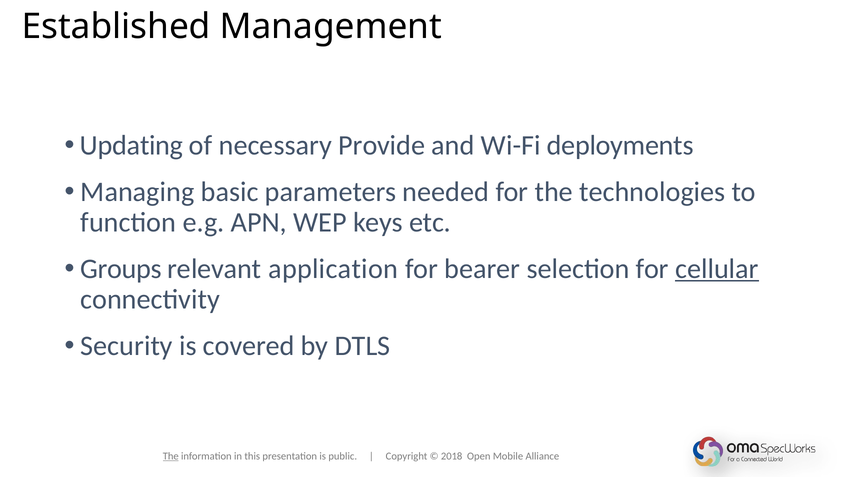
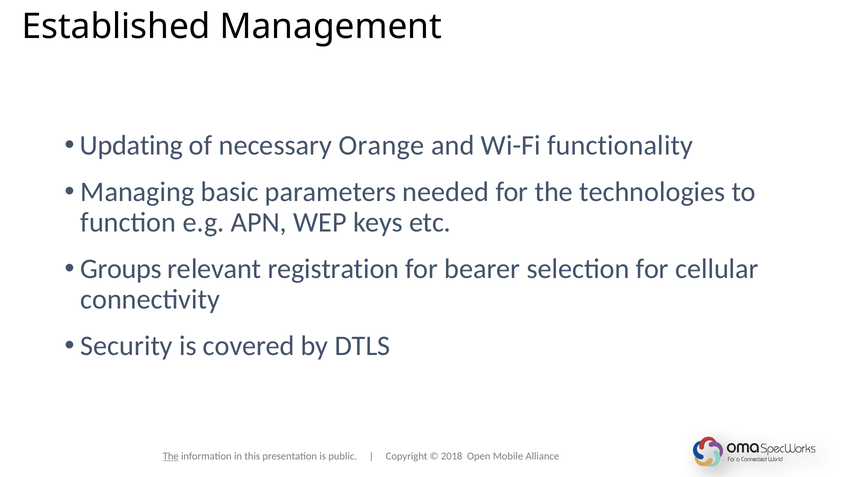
Provide: Provide -> Orange (382, 145)
deployments: deployments -> functionality (620, 145)
application: application -> registration (333, 268)
cellular underline: present -> none (717, 268)
